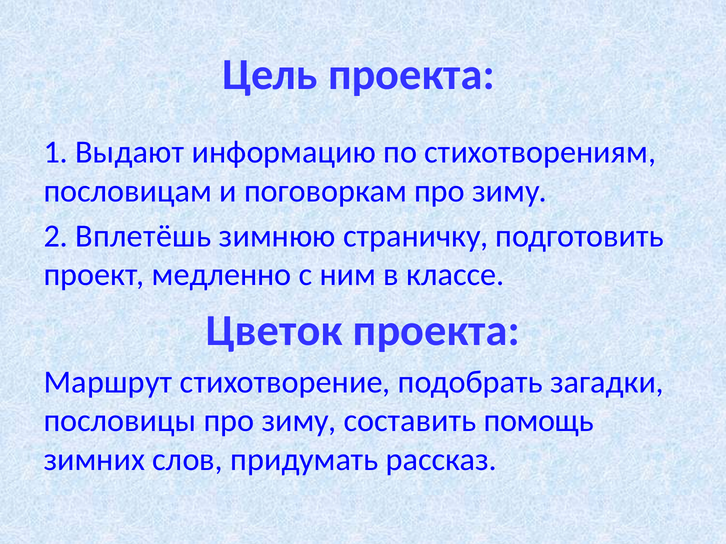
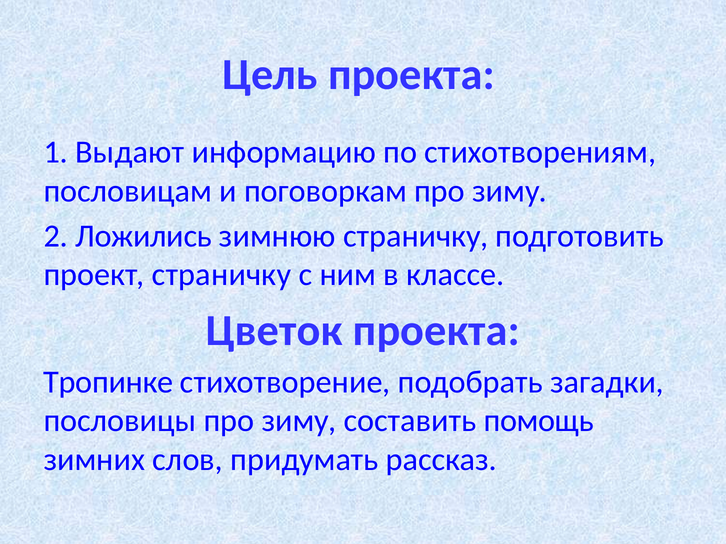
Вплетёшь: Вплетёшь -> Ложились (144, 236)
проект медленно: медленно -> страничку (222, 275)
Маршрут: Маршрут -> Тропинке (108, 382)
